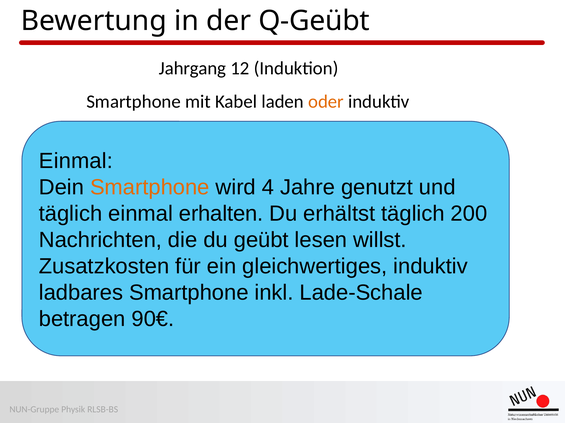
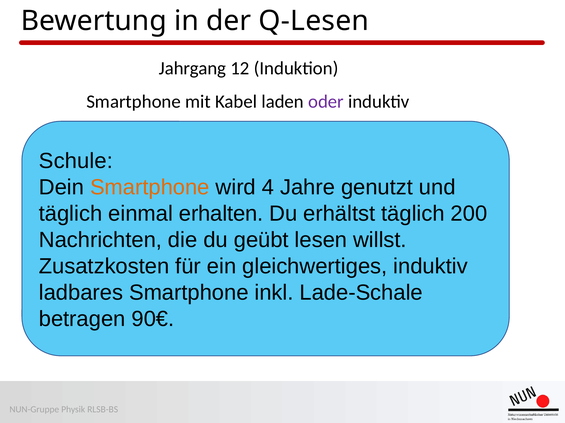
Q-Geübt: Q-Geübt -> Q-Lesen (314, 21)
oder colour: orange -> purple (326, 102)
Einmal: Einmal -> Schule (76, 161)
